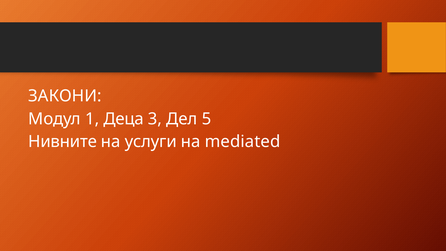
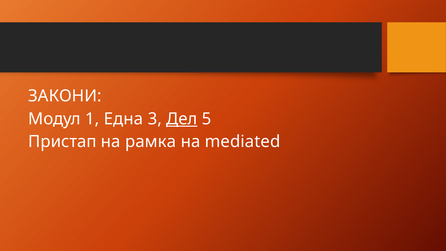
Деца: Деца -> Една (123, 119)
Дел underline: none -> present (182, 119)
Нивните: Нивните -> Пристап (62, 142)
услуги: услуги -> рамка (151, 142)
